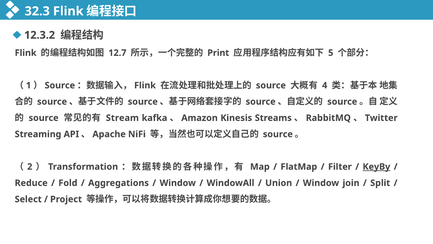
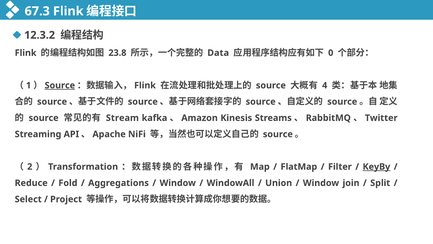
32.3: 32.3 -> 67.3 (37, 11)
12.7: 12.7 -> 23.8 (117, 53)
Print: Print -> Data (218, 53)
5: 5 -> 0 (331, 53)
Source underline: none -> present (60, 85)
